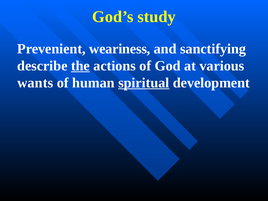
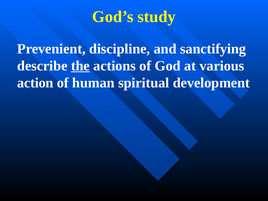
weariness: weariness -> discipline (120, 49)
wants: wants -> action (35, 83)
spiritual underline: present -> none (144, 83)
